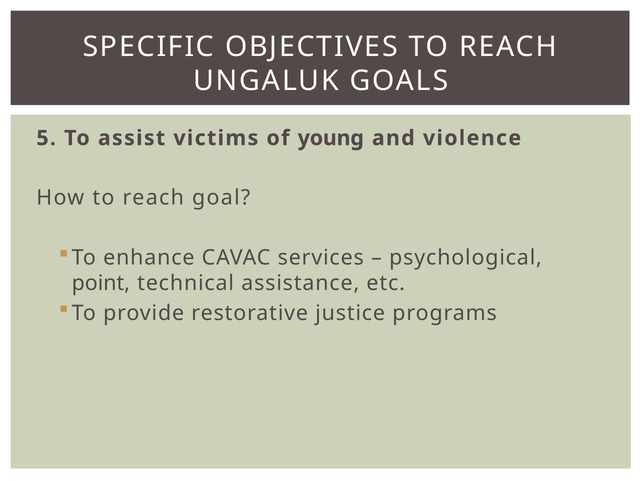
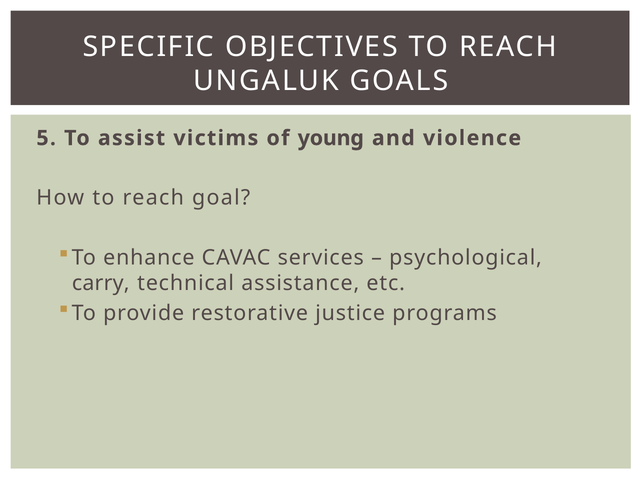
point: point -> carry (101, 284)
